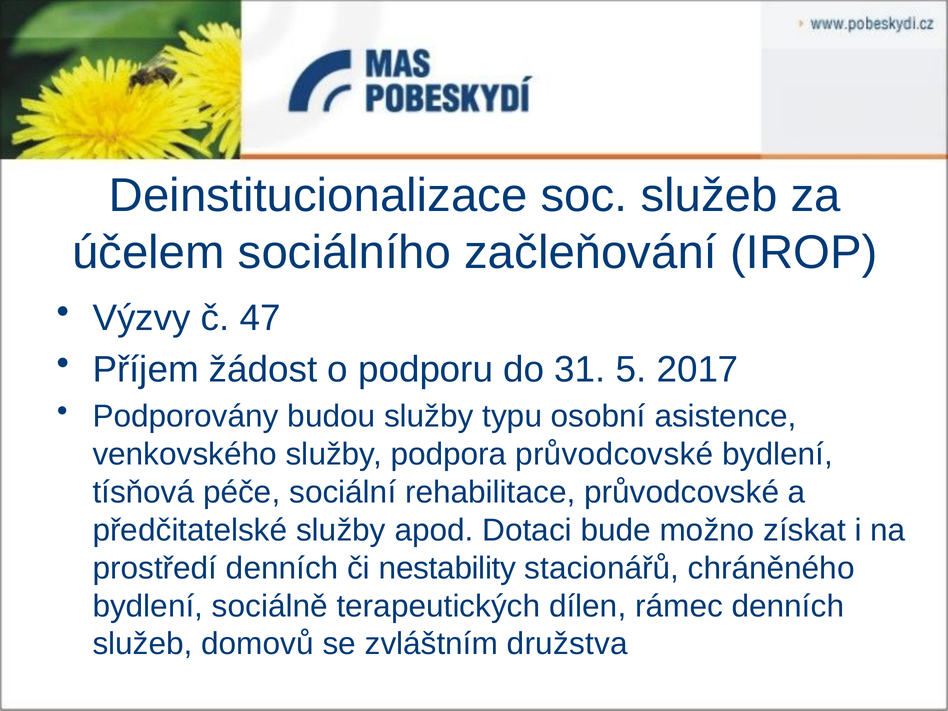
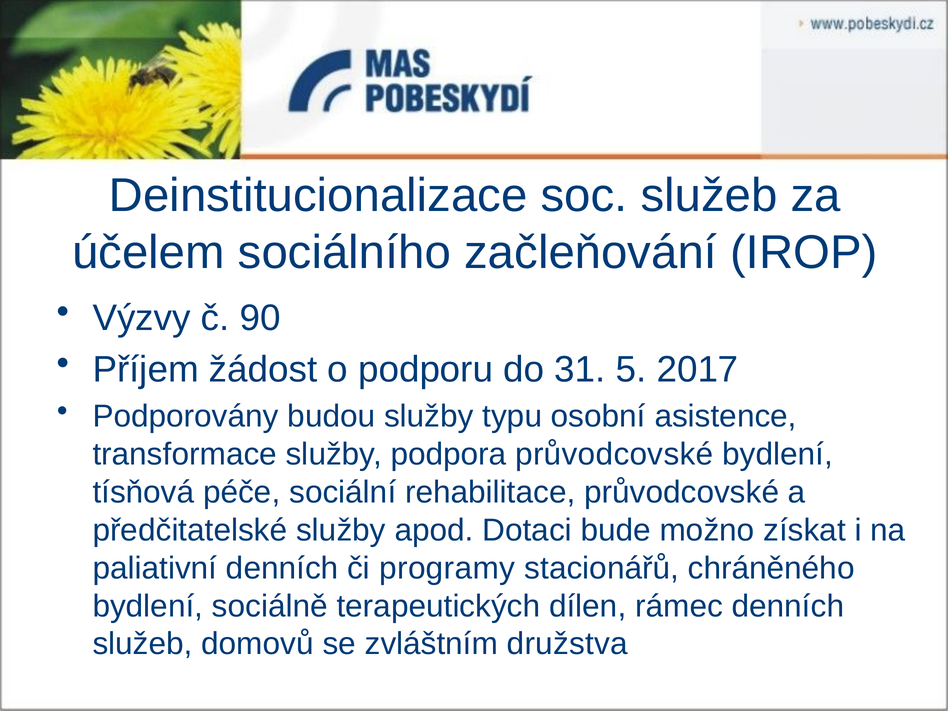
47: 47 -> 90 (260, 318)
venkovského: venkovského -> transformace (185, 454)
prostředí: prostředí -> paliativní (155, 568)
nestability: nestability -> programy (447, 568)
